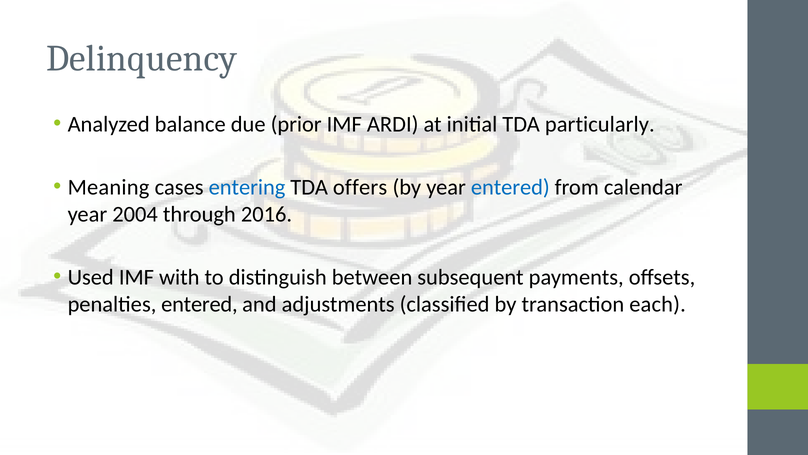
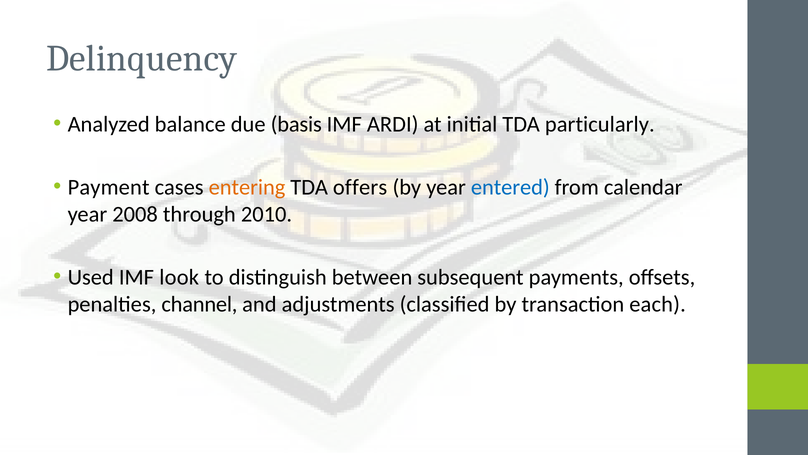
prior: prior -> basis (296, 124)
Meaning: Meaning -> Payment (109, 187)
entering colour: blue -> orange (247, 187)
2004: 2004 -> 2008 (135, 214)
2016: 2016 -> 2010 (267, 214)
with: with -> look (179, 277)
penalties entered: entered -> channel (199, 304)
